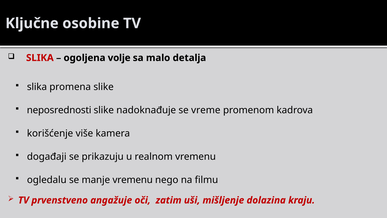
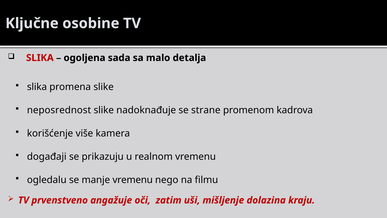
volje: volje -> sada (119, 58)
neposrednosti: neposrednosti -> neposrednost (59, 110)
vreme: vreme -> strane (206, 110)
